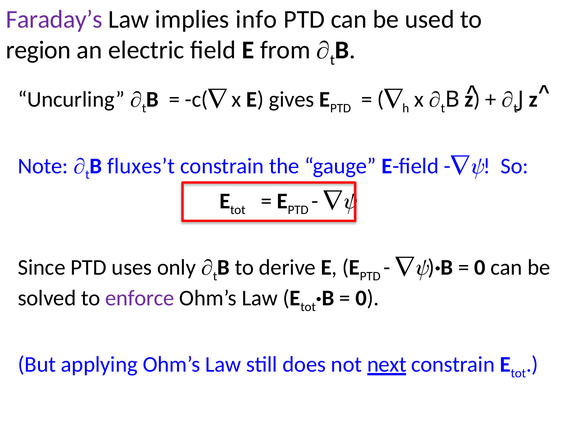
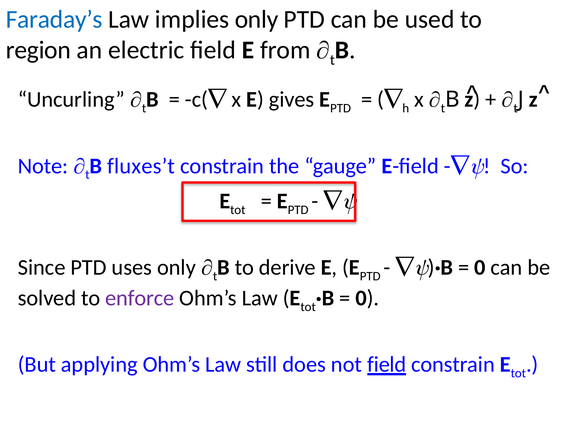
Faraday’s colour: purple -> blue (54, 19)
implies info: info -> only (257, 19)
not next: next -> field (387, 365)
